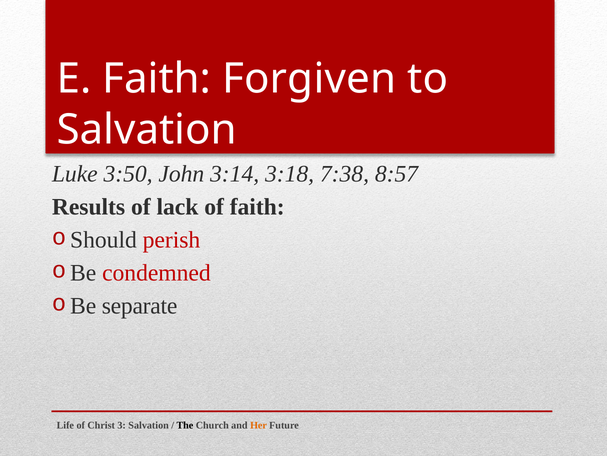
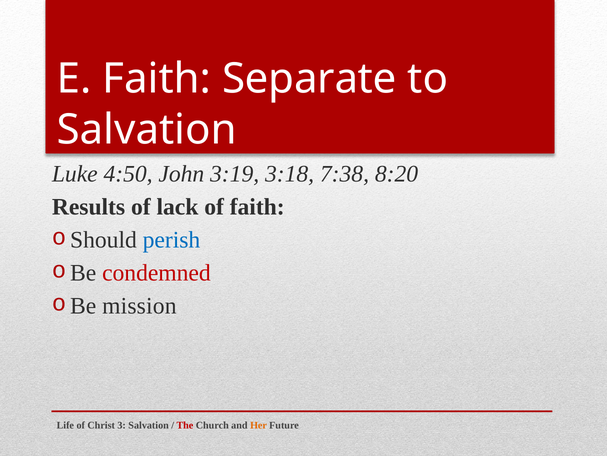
Forgiven: Forgiven -> Separate (309, 79)
3:50: 3:50 -> 4:50 (128, 174)
3:14: 3:14 -> 3:19 (235, 174)
8:57: 8:57 -> 8:20 (397, 174)
perish colour: red -> blue (171, 240)
separate: separate -> mission (139, 306)
The colour: black -> red (185, 425)
